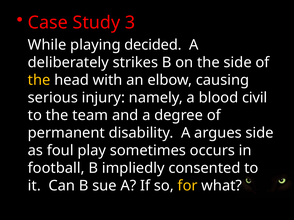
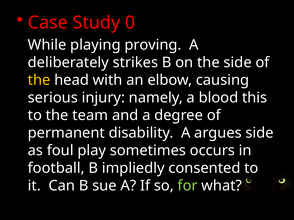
3: 3 -> 0 (130, 23)
decided: decided -> proving (153, 45)
civil: civil -> this (255, 98)
for colour: yellow -> light green (188, 186)
